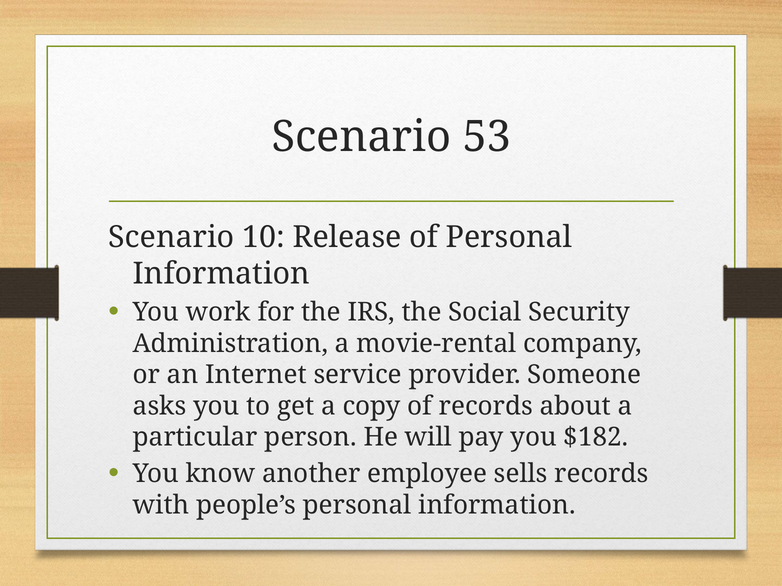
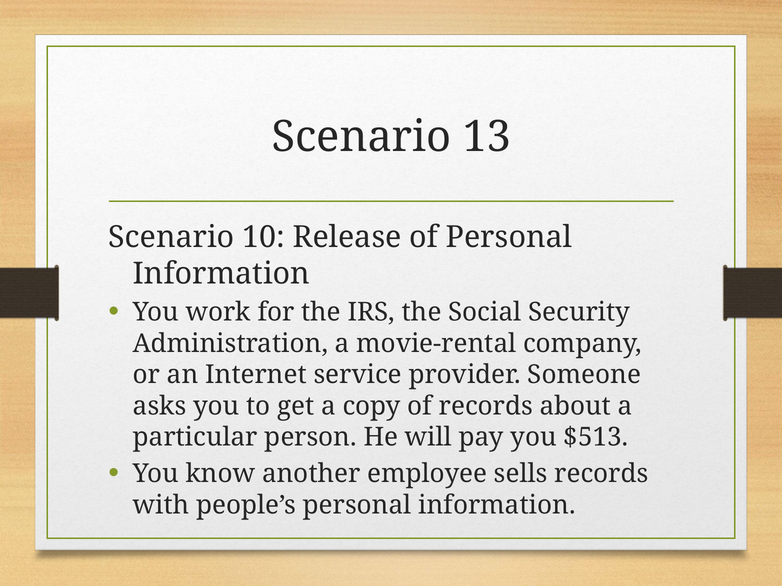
53: 53 -> 13 (487, 137)
$182: $182 -> $513 (596, 438)
